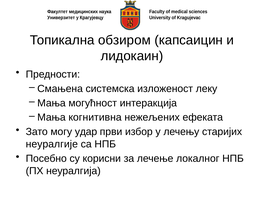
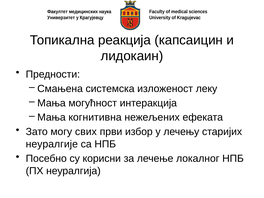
обзиром: обзиром -> реакција (124, 40)
удар: удар -> свих (86, 132)
